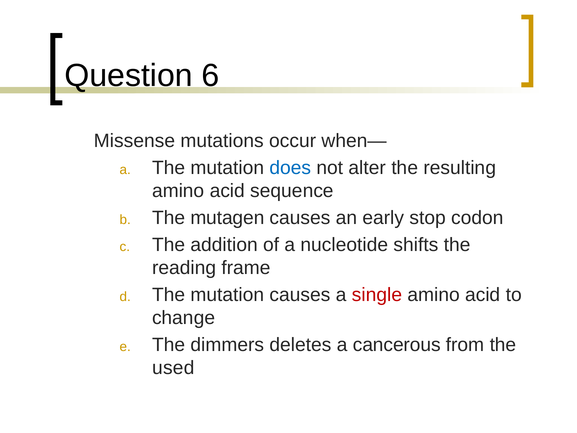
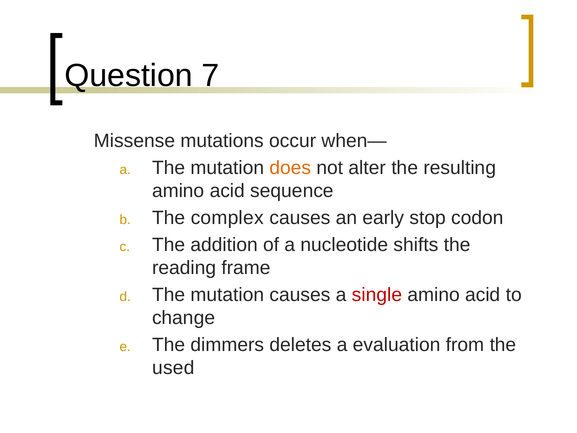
6: 6 -> 7 (211, 75)
does colour: blue -> orange (290, 168)
mutagen: mutagen -> complex (227, 218)
cancerous: cancerous -> evaluation (397, 345)
